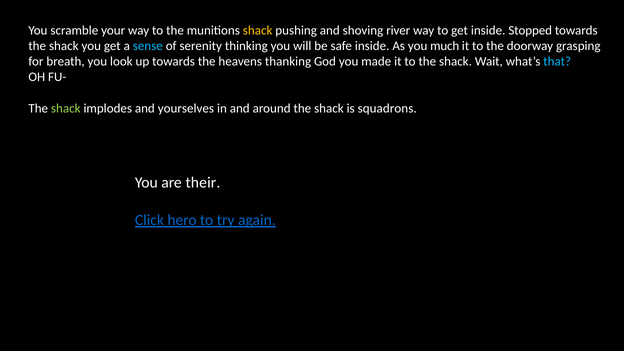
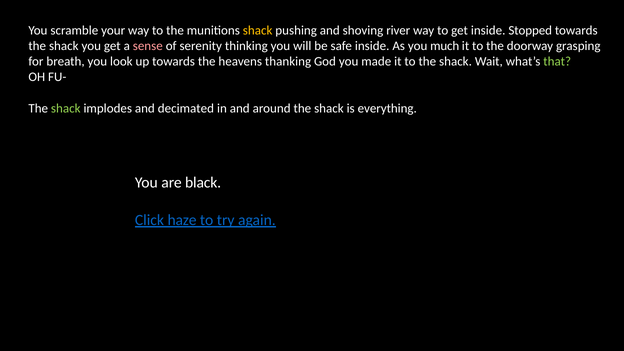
sense colour: light blue -> pink (148, 46)
that colour: light blue -> light green (557, 61)
yourselves: yourselves -> decimated (186, 108)
squadrons: squadrons -> everything (387, 108)
their: their -> black (203, 183)
hero: hero -> haze (182, 220)
